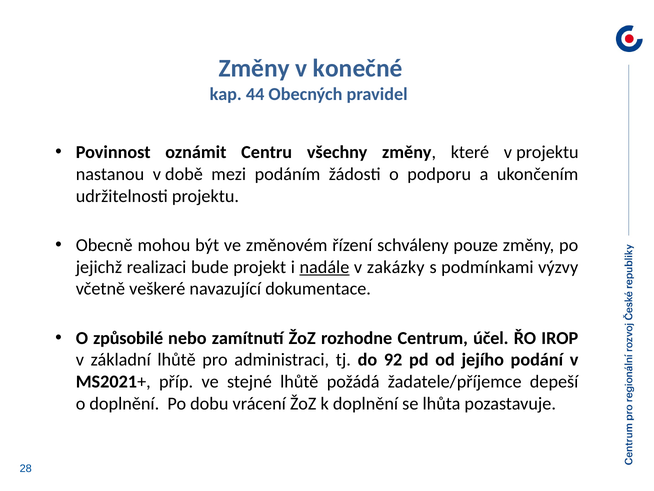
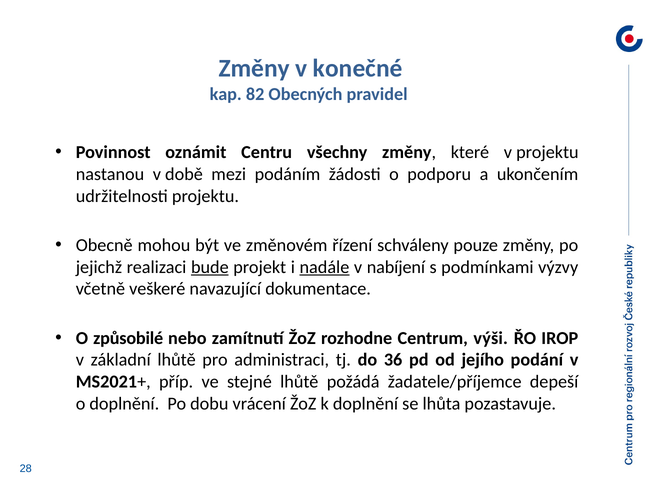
44: 44 -> 82 (255, 94)
bude underline: none -> present (210, 267)
zakázky: zakázky -> nabíjení (396, 267)
účel: účel -> výši (491, 338)
92: 92 -> 36 (393, 359)
